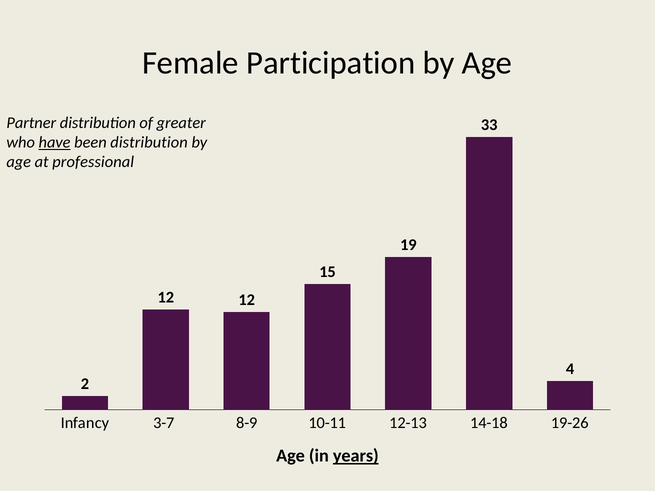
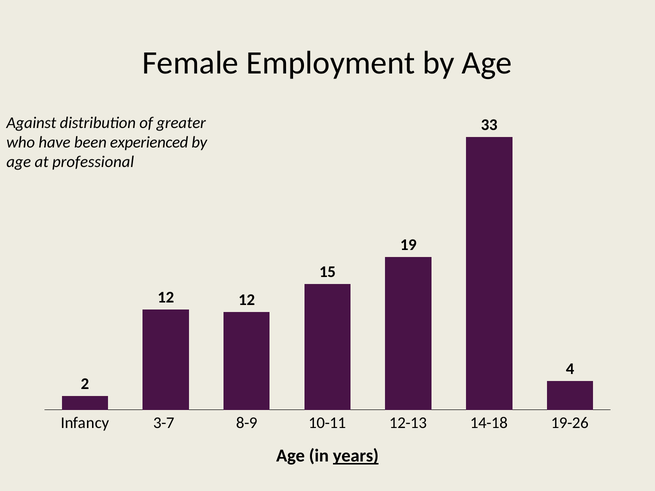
Participation: Participation -> Employment (331, 63)
Partner: Partner -> Against (31, 123)
have underline: present -> none (55, 142)
been distribution: distribution -> experienced (149, 142)
